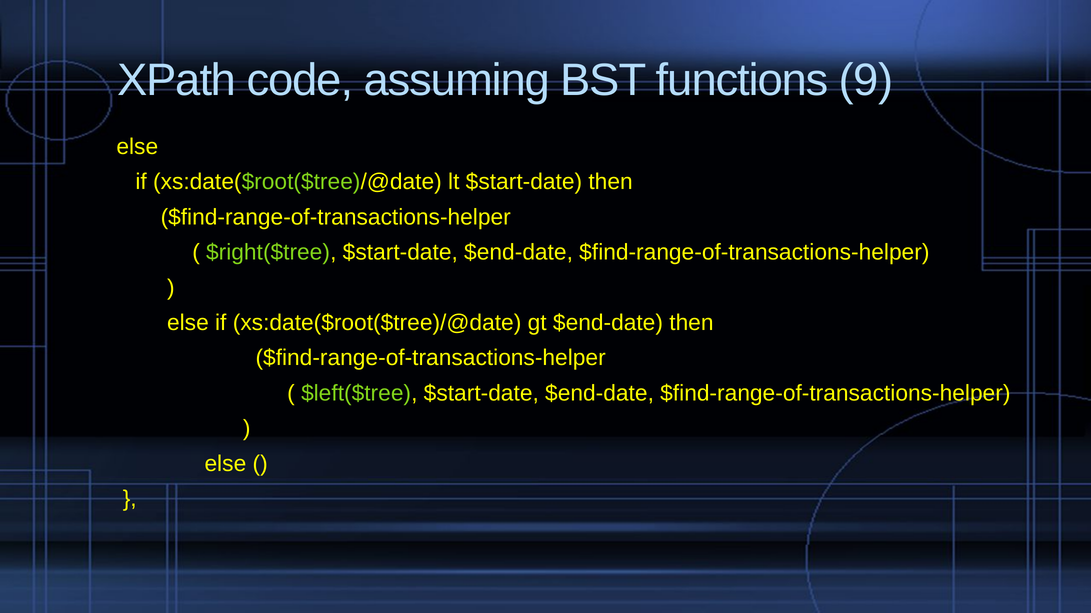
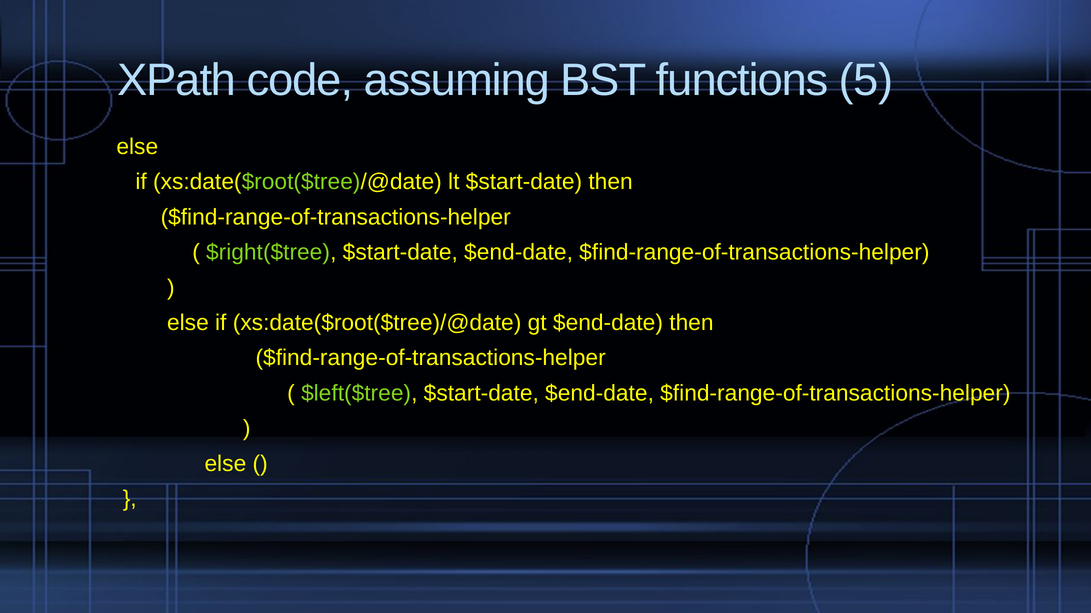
9: 9 -> 5 (866, 80)
